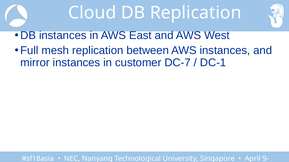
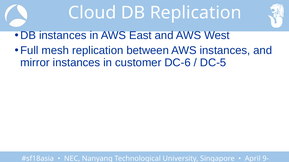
DC-7: DC-7 -> DC-6 (178, 63)
DC-1: DC-1 -> DC-5 (213, 63)
